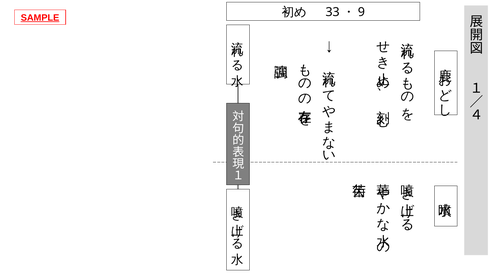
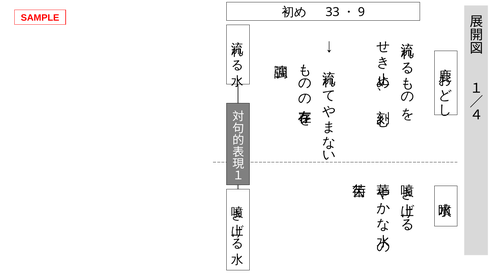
SAMPLE underline: present -> none (40, 18)
